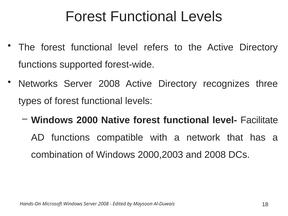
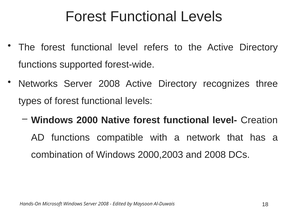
Facilitate: Facilitate -> Creation (259, 120)
